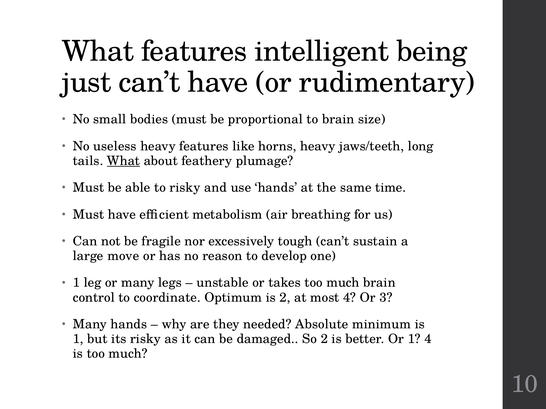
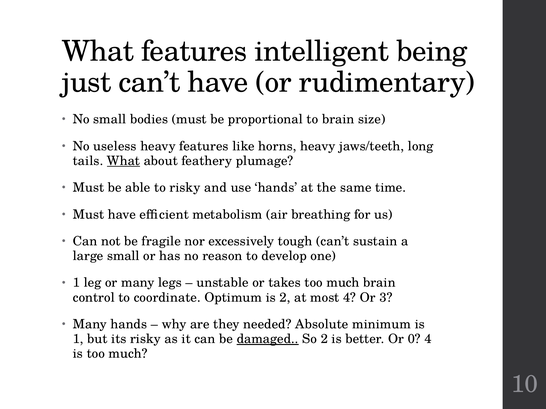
large move: move -> small (123, 256)
damaged underline: none -> present (268, 339)
Or 1: 1 -> 0 (414, 339)
